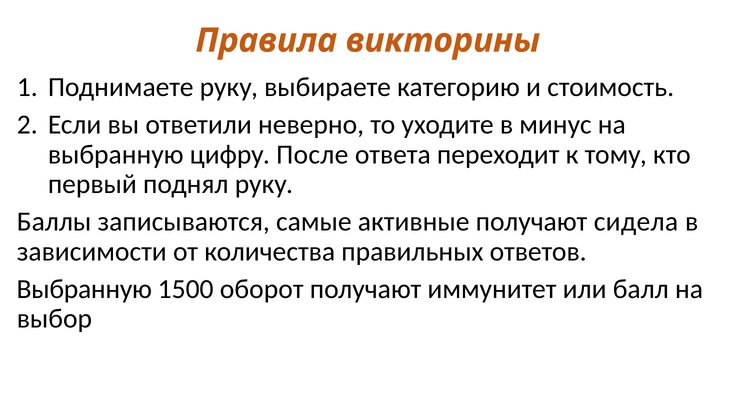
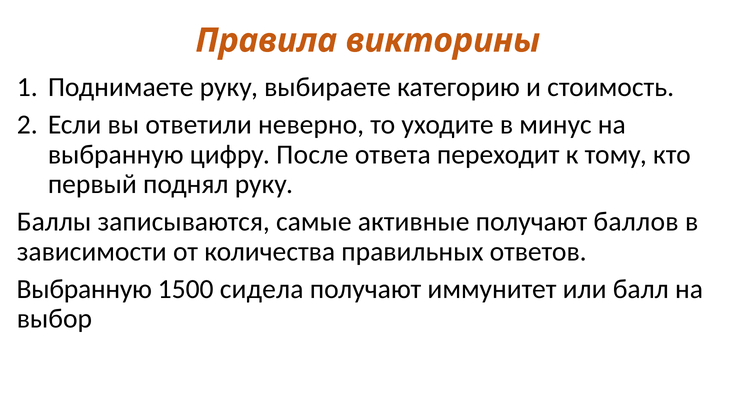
сидела: сидела -> баллов (636, 222)
оборот: оборот -> сидела (262, 289)
